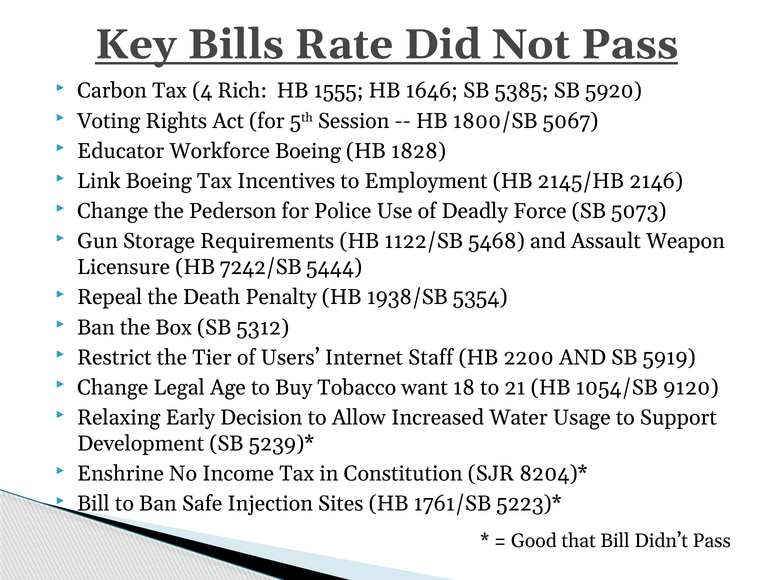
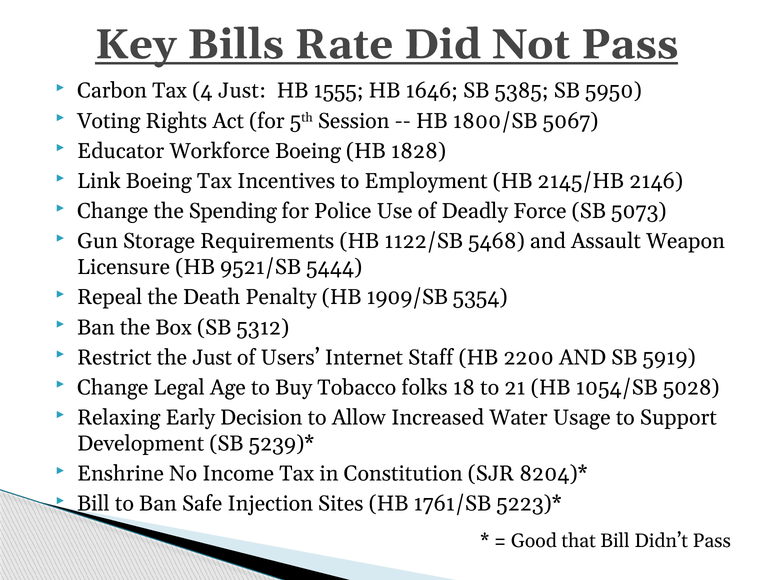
4 Rich: Rich -> Just (242, 91)
5920: 5920 -> 5950 (613, 91)
Pederson: Pederson -> Spending (233, 211)
7242/SB: 7242/SB -> 9521/SB (261, 267)
1938/SB: 1938/SB -> 1909/SB (407, 297)
the Tier: Tier -> Just (212, 357)
want: want -> folks (425, 387)
9120: 9120 -> 5028 (691, 387)
